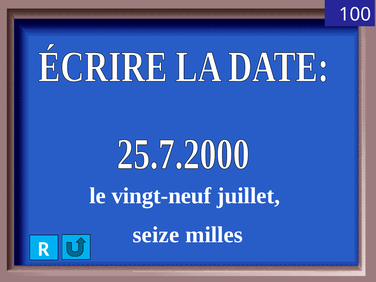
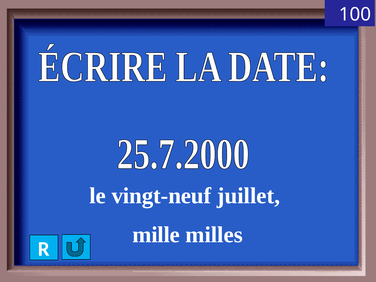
seize: seize -> mille (156, 235)
